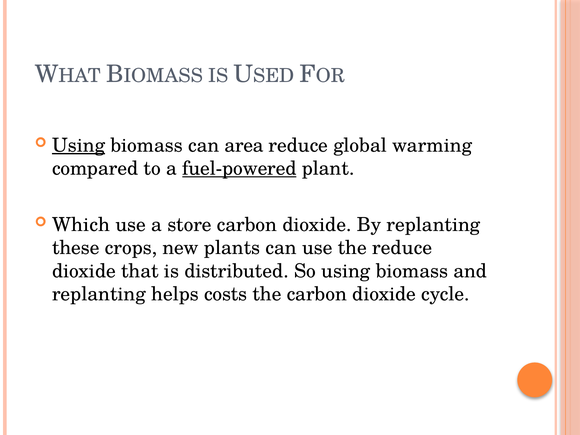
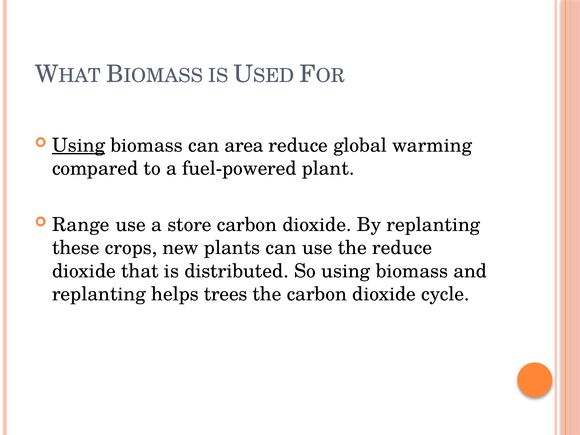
fuel-powered underline: present -> none (239, 169)
Which: Which -> Range (81, 225)
costs: costs -> trees (226, 294)
